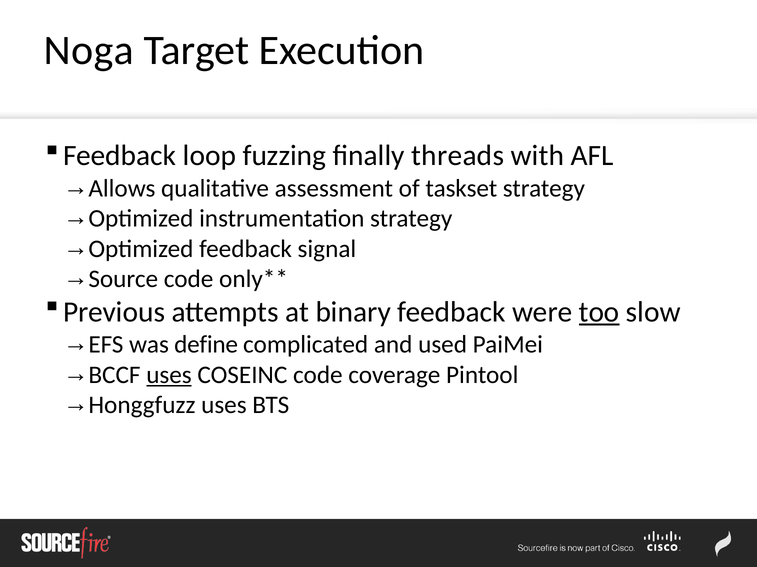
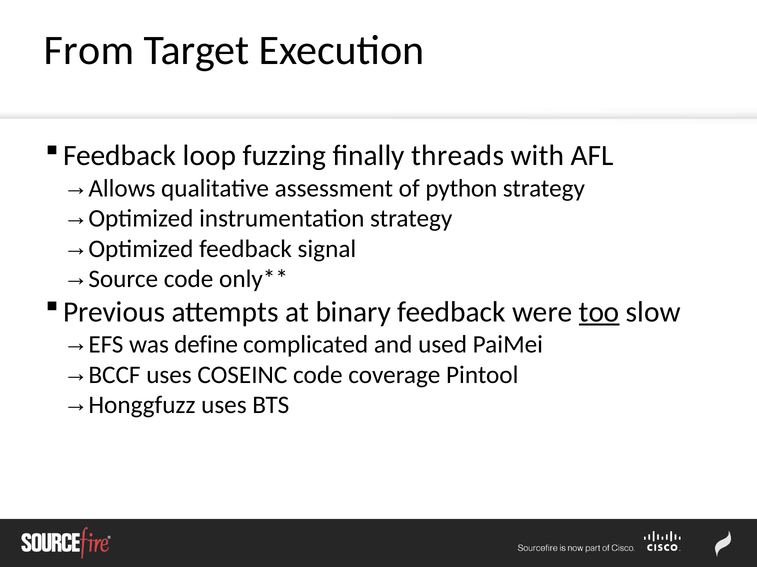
Noga: Noga -> From (89, 50)
taskset: taskset -> python (461, 188)
uses underline: present -> none (169, 375)
